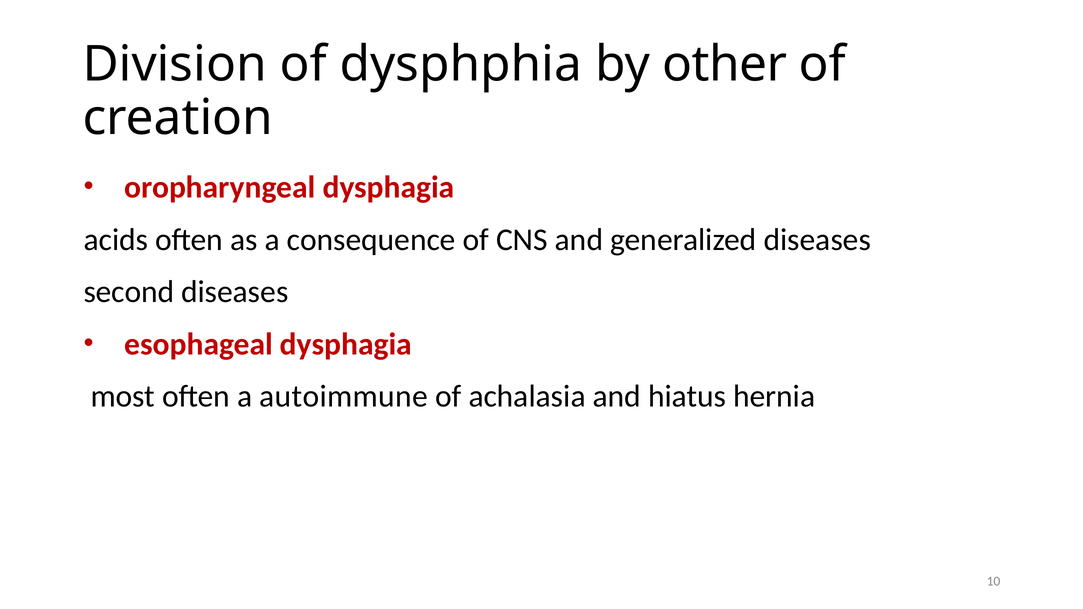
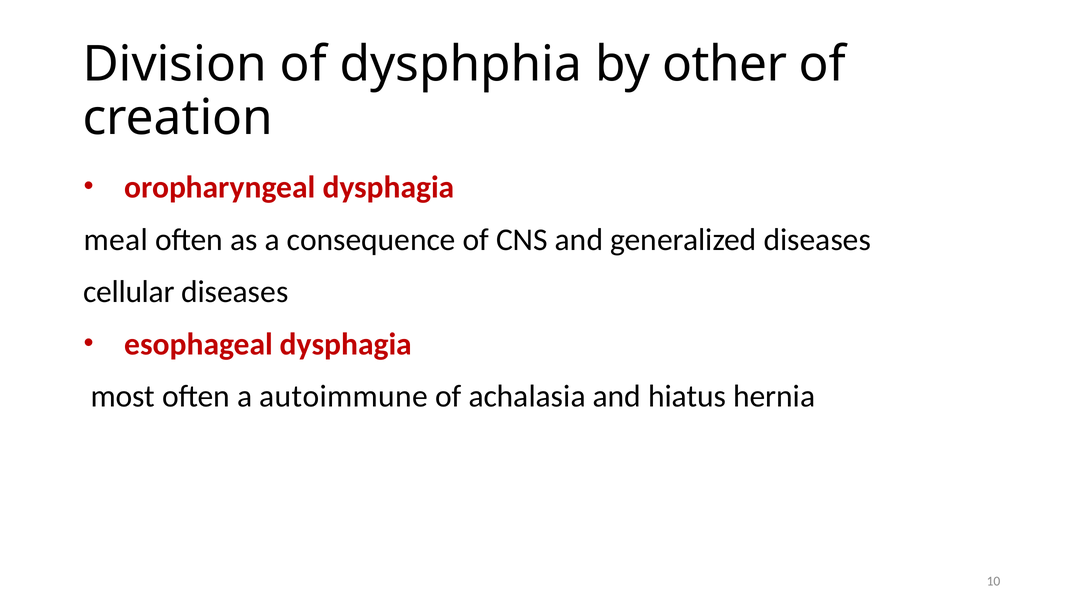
acids: acids -> meal (116, 240)
second: second -> cellular (129, 292)
